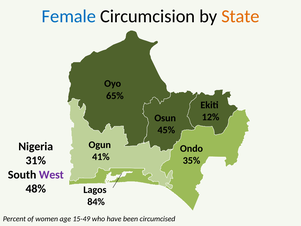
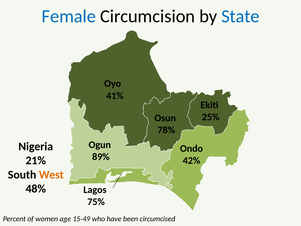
State colour: orange -> blue (240, 16)
65%: 65% -> 41% (115, 96)
12%: 12% -> 25% (211, 117)
45%: 45% -> 78% (166, 130)
41%: 41% -> 89% (101, 157)
31%: 31% -> 21% (36, 160)
35%: 35% -> 42% (192, 160)
West colour: purple -> orange (51, 174)
84%: 84% -> 75% (96, 202)
